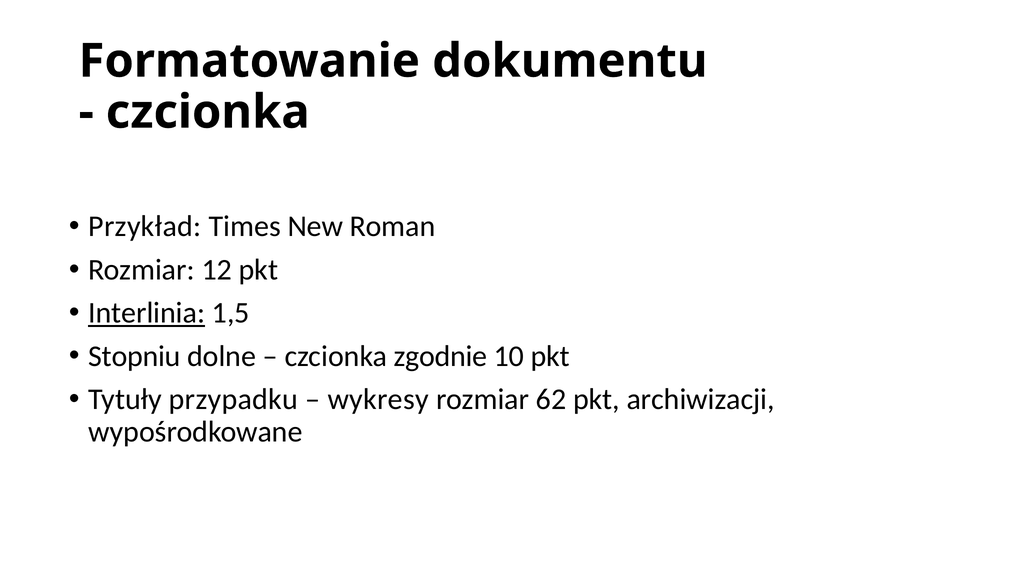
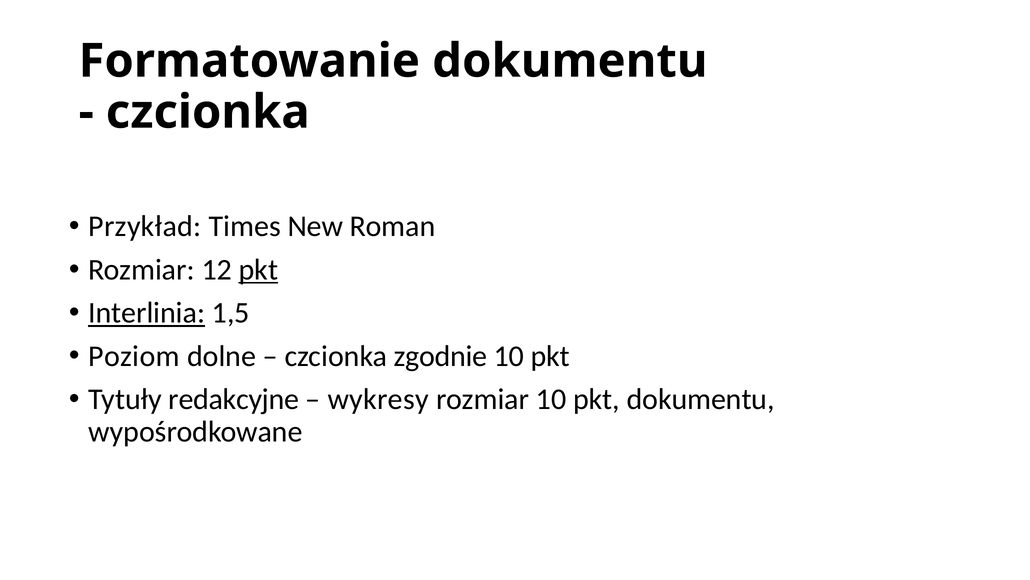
pkt underline: none -> present (258, 269)
Stopniu: Stopniu -> Poziom (134, 356)
przypadku: przypadku -> redakcyjne (234, 399)
rozmiar 62: 62 -> 10 (551, 399)
pkt archiwizacji: archiwizacji -> dokumentu (701, 399)
